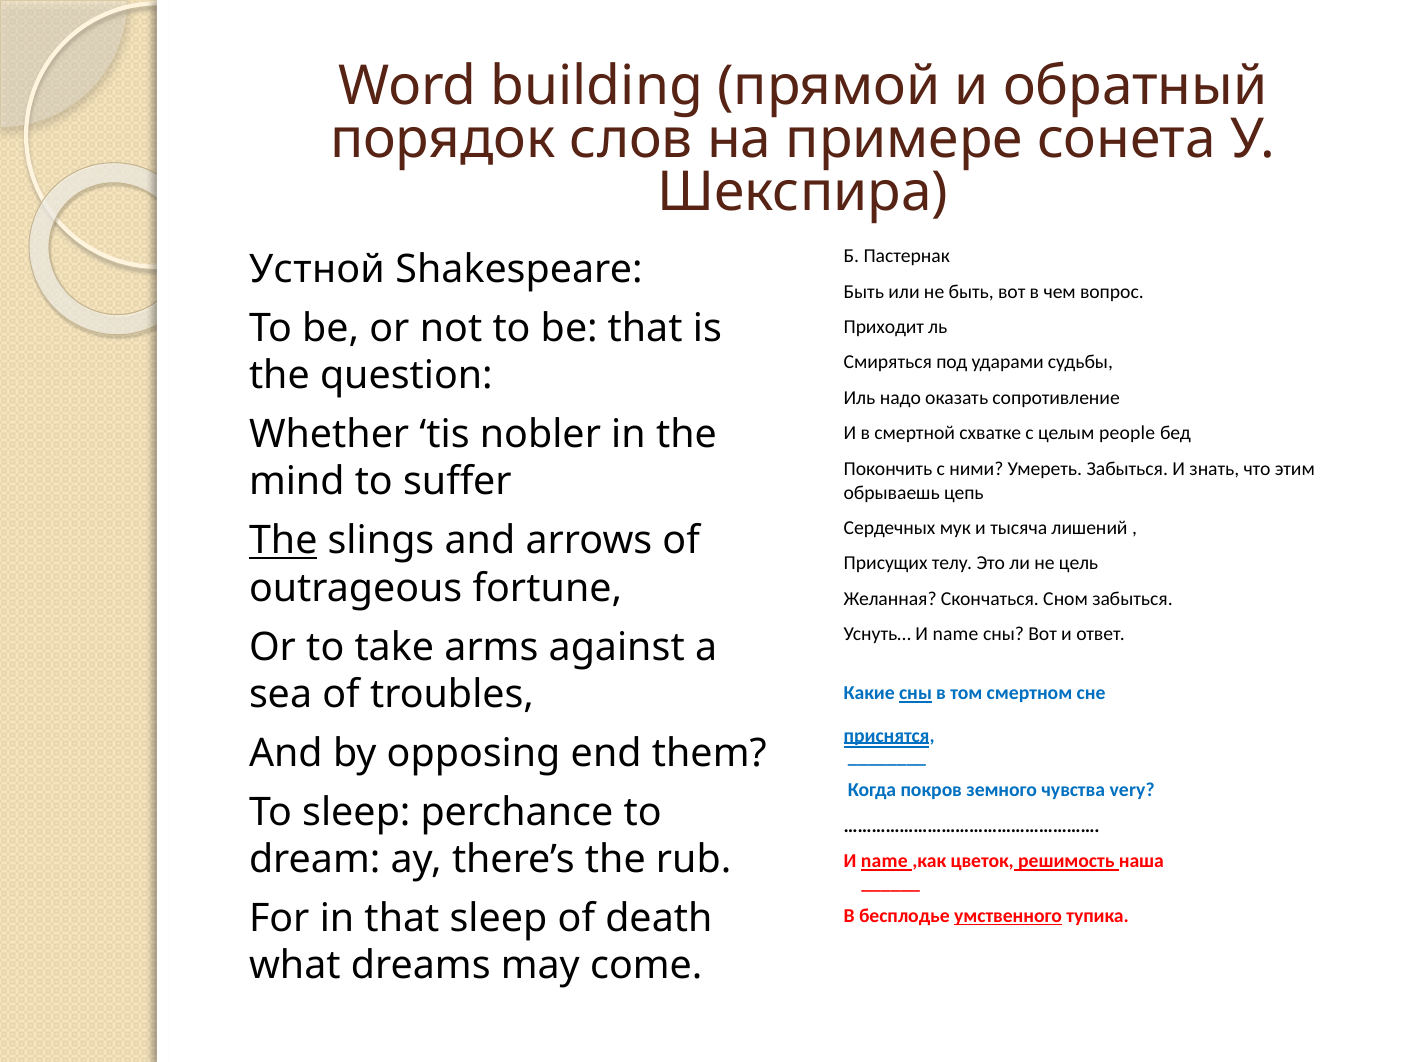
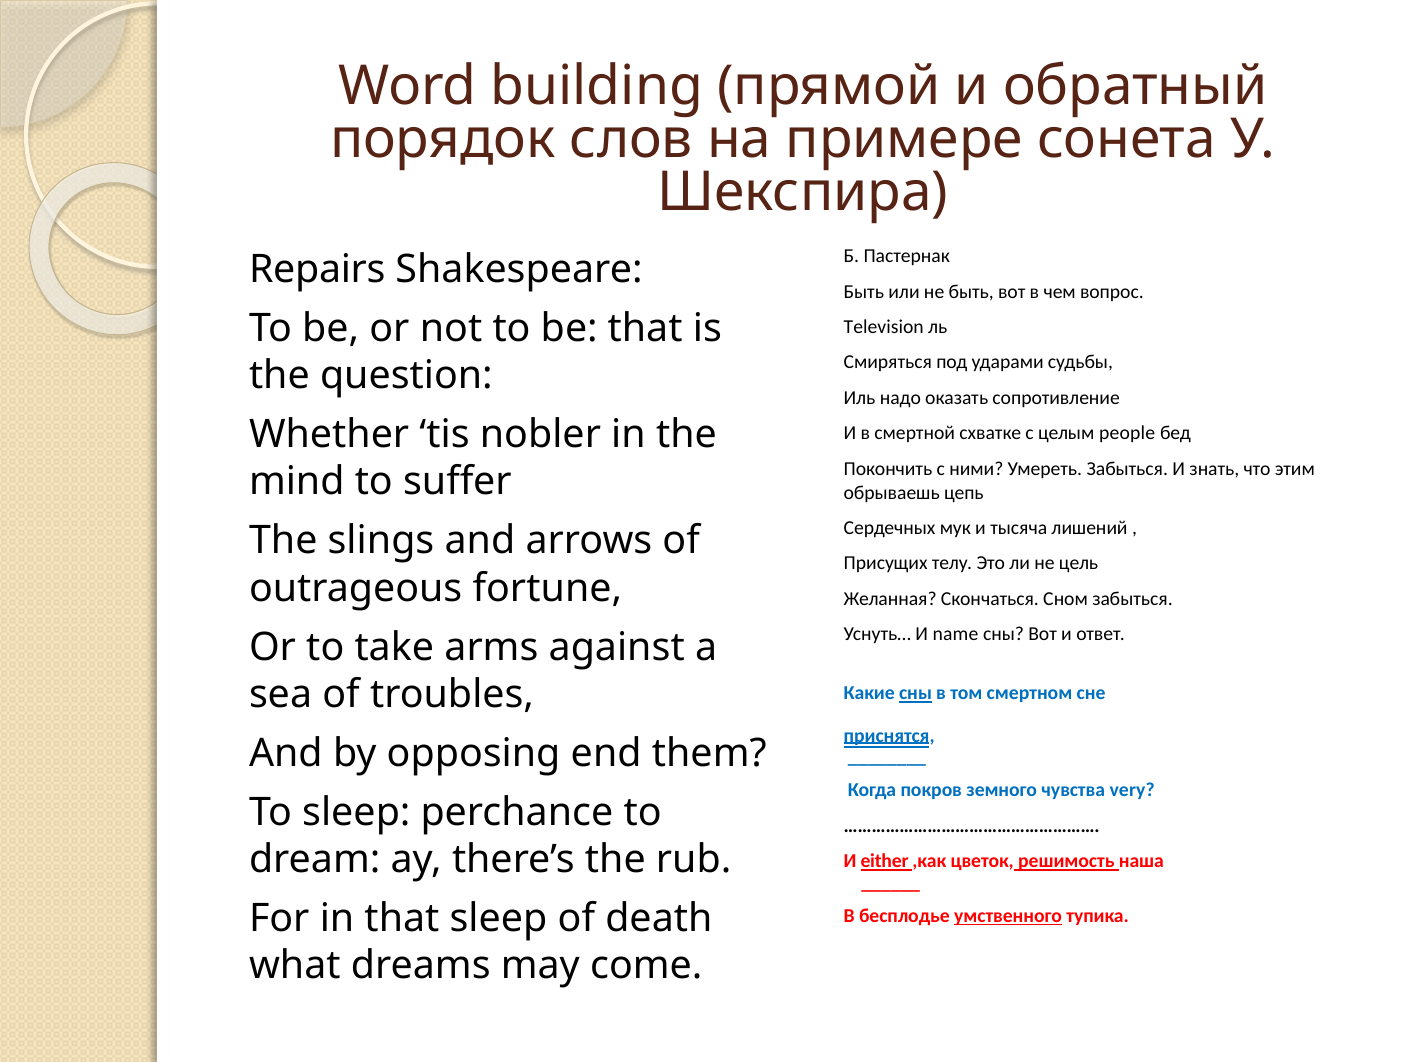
Устной: Устной -> Repairs (317, 269)
Приходит: Приходит -> Television (884, 327)
The underline: present -> none (283, 541)
name: name -> either (885, 861)
